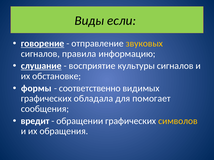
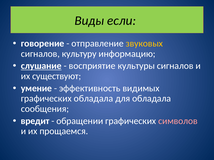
говорение underline: present -> none (43, 44)
правила: правила -> культуру (79, 54)
обстановке: обстановке -> существуют (57, 76)
формы: формы -> умение (36, 89)
соответственно: соответственно -> эффективность (90, 89)
для помогает: помогает -> обладала (152, 99)
символов colour: yellow -> pink (178, 121)
обращения: обращения -> прощаемся (64, 132)
